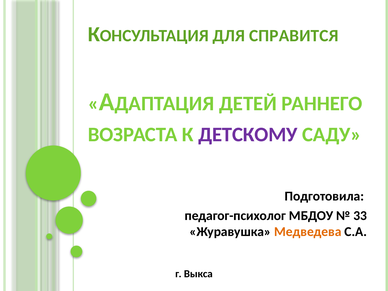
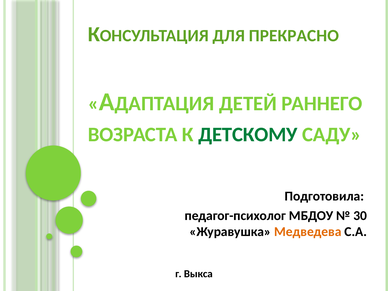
СПРАВИТСЯ: СПРАВИТСЯ -> ПРЕКРАСНО (294, 36)
ДЕТСКОМУ colour: purple -> green (248, 135)
33: 33 -> 30 (360, 216)
